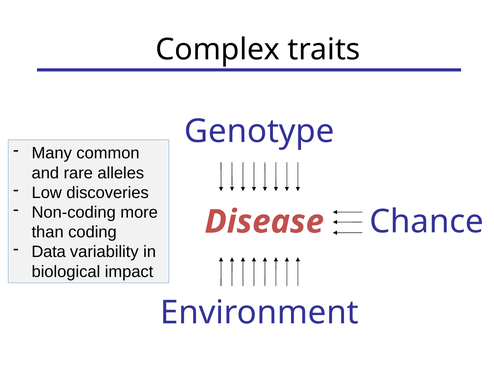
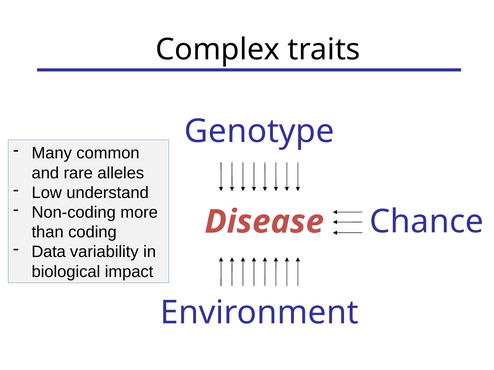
discoveries: discoveries -> understand (108, 193)
